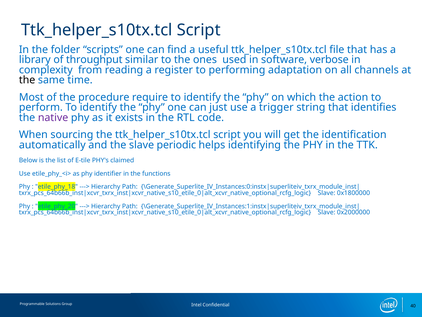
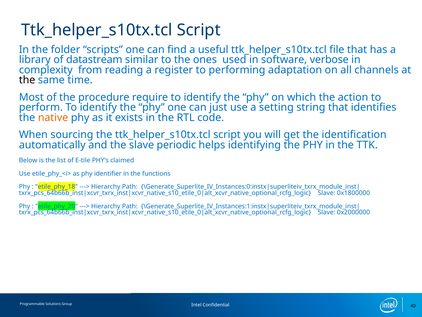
throughput: throughput -> datastream (94, 60)
trigger: trigger -> setting (276, 107)
native colour: purple -> orange (53, 117)
